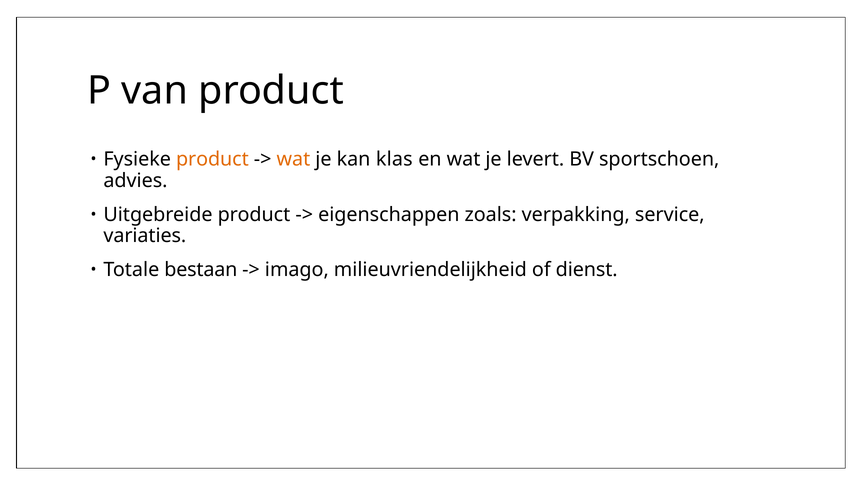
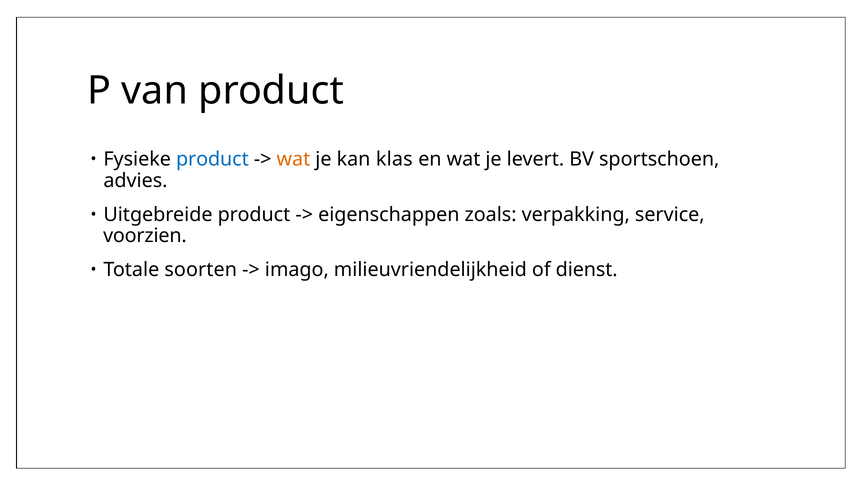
product colour: orange -> blue (212, 159)
variaties: variaties -> voorzien (145, 236)
bestaan: bestaan -> soorten (201, 270)
